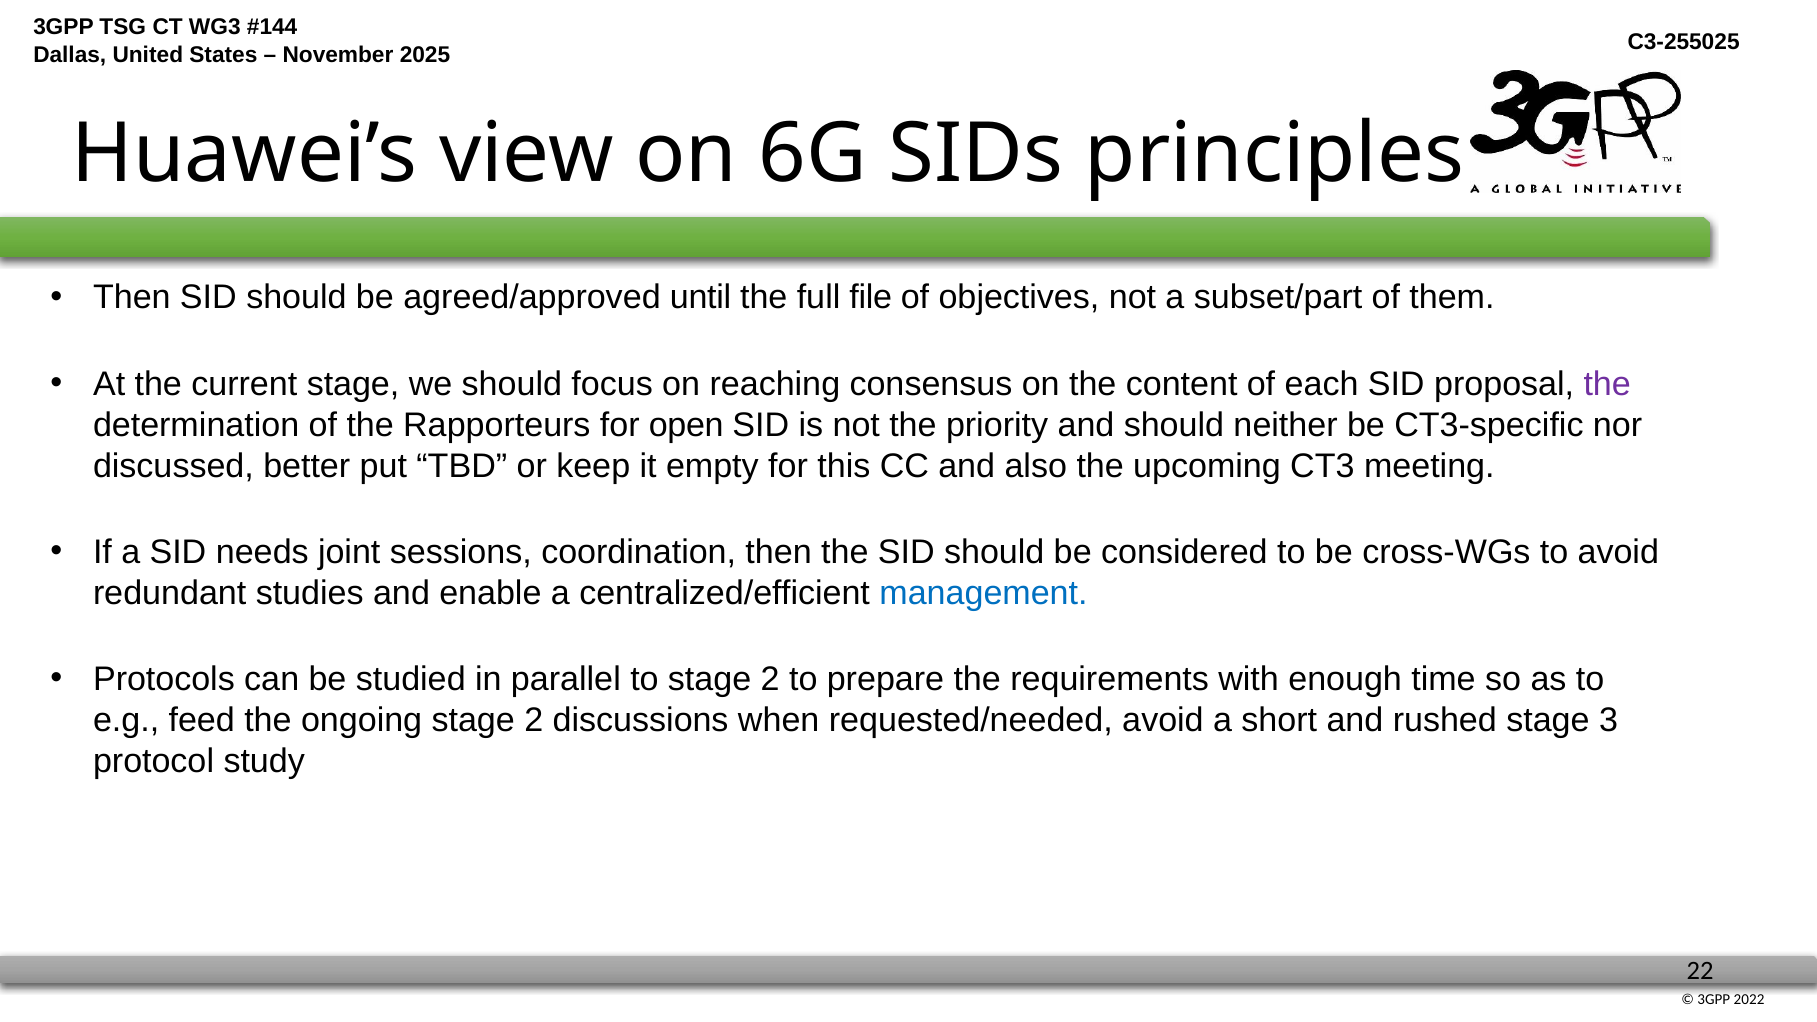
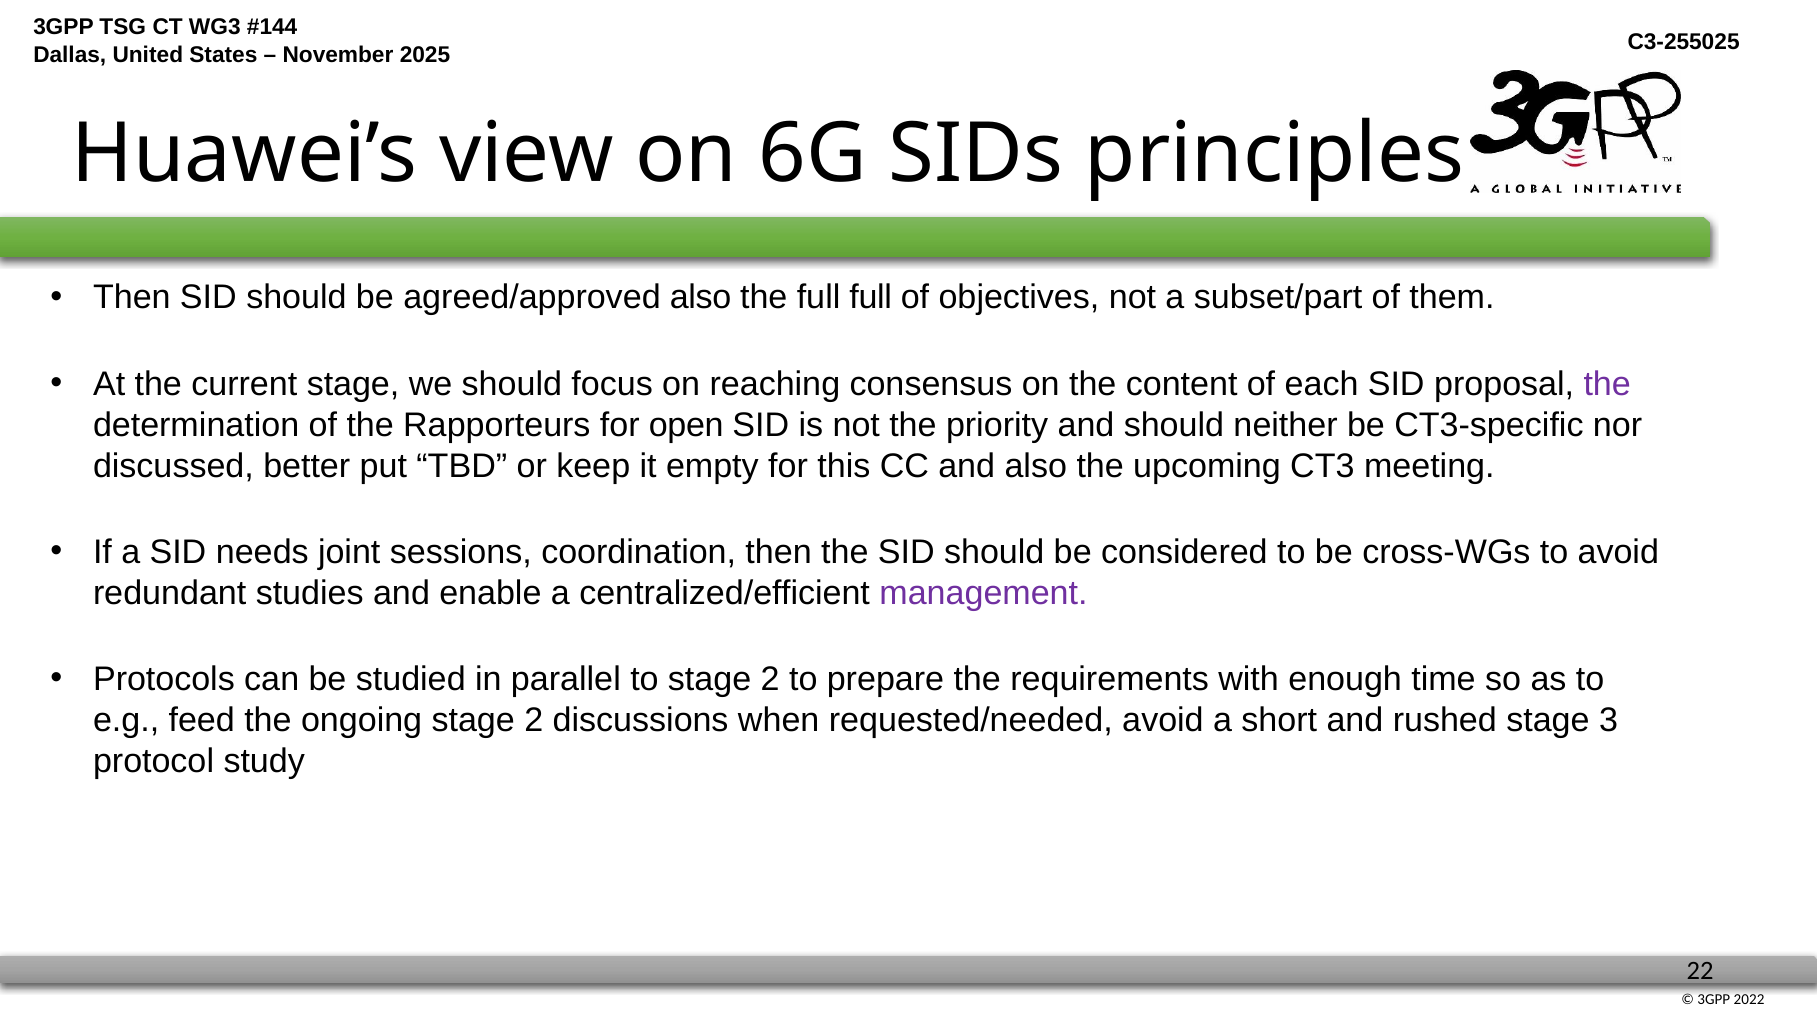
agreed/approved until: until -> also (701, 298)
full file: file -> full (871, 298)
management colour: blue -> purple (983, 593)
